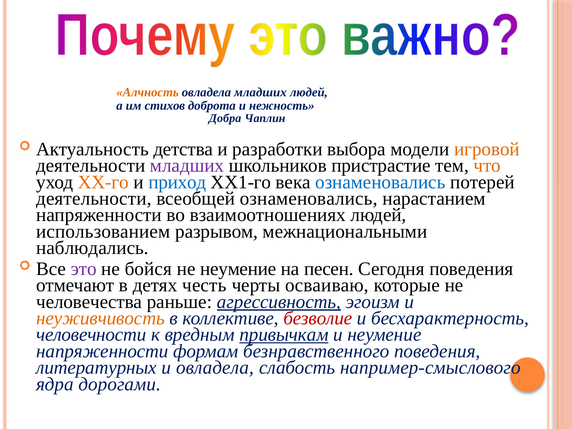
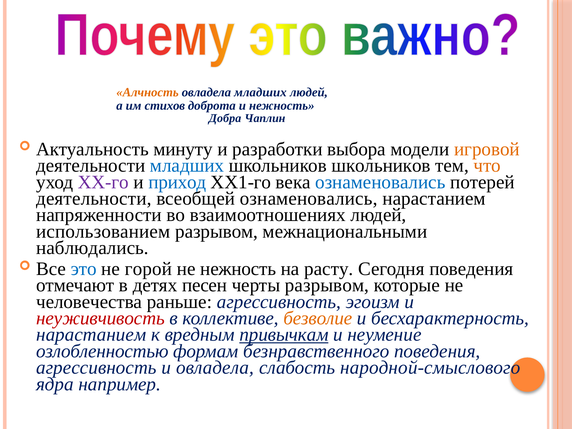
детства: детства -> минуту (183, 149)
младших colour: purple -> blue (187, 166)
школьников пристрастие: пристрастие -> школьников (381, 166)
ХХ-го colour: orange -> purple (103, 182)
это colour: purple -> blue (84, 269)
бойся: бойся -> горой (148, 269)
не неумение: неумение -> нежность (238, 269)
песен: песен -> расту (329, 269)
честь: честь -> песен (205, 285)
черты осваиваю: осваиваю -> разрывом (327, 285)
агрессивность underline: present -> none (279, 302)
неуживчивость colour: orange -> red (100, 318)
безволие colour: red -> orange (318, 318)
человечности: человечности -> нарастанием (91, 335)
напряженности: напряженности -> озлобленностью (102, 351)
литературных: литературных -> агрессивность (96, 368)
например-смыслового: например-смыслового -> народной-смыслового (430, 368)
дорогами: дорогами -> например (120, 384)
